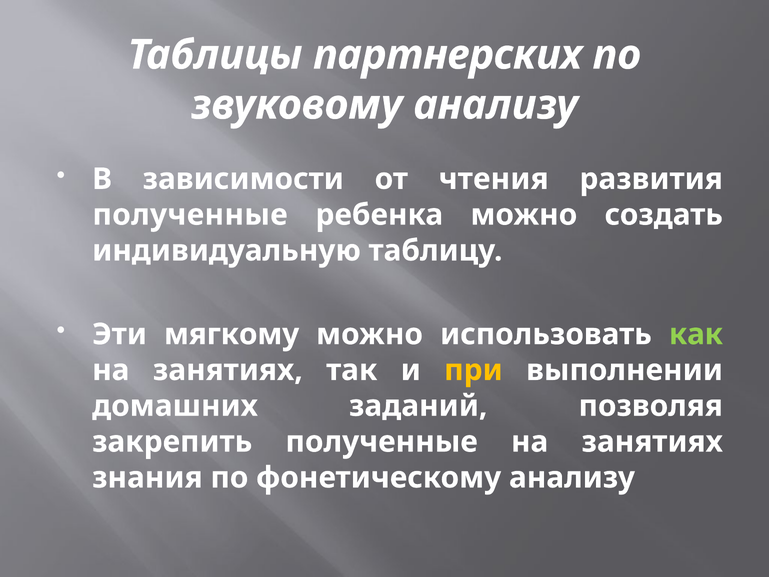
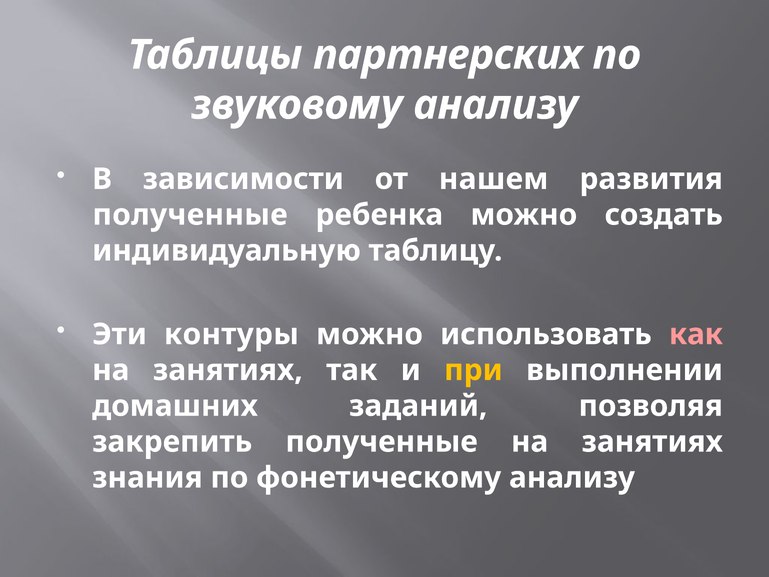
чтения: чтения -> нашем (494, 179)
мягкому: мягкому -> контуры (231, 334)
как colour: light green -> pink (696, 334)
